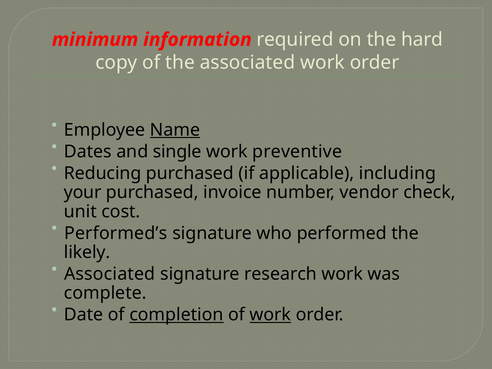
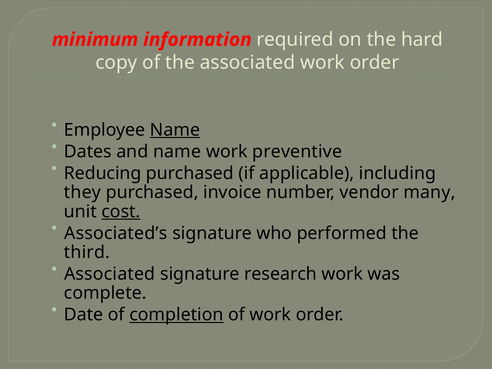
and single: single -> name (177, 152)
your: your -> they (82, 192)
check: check -> many (429, 192)
cost underline: none -> present (121, 212)
Performed’s: Performed’s -> Associated’s (116, 233)
likely: likely -> third (87, 252)
work underline: present -> none (270, 315)
